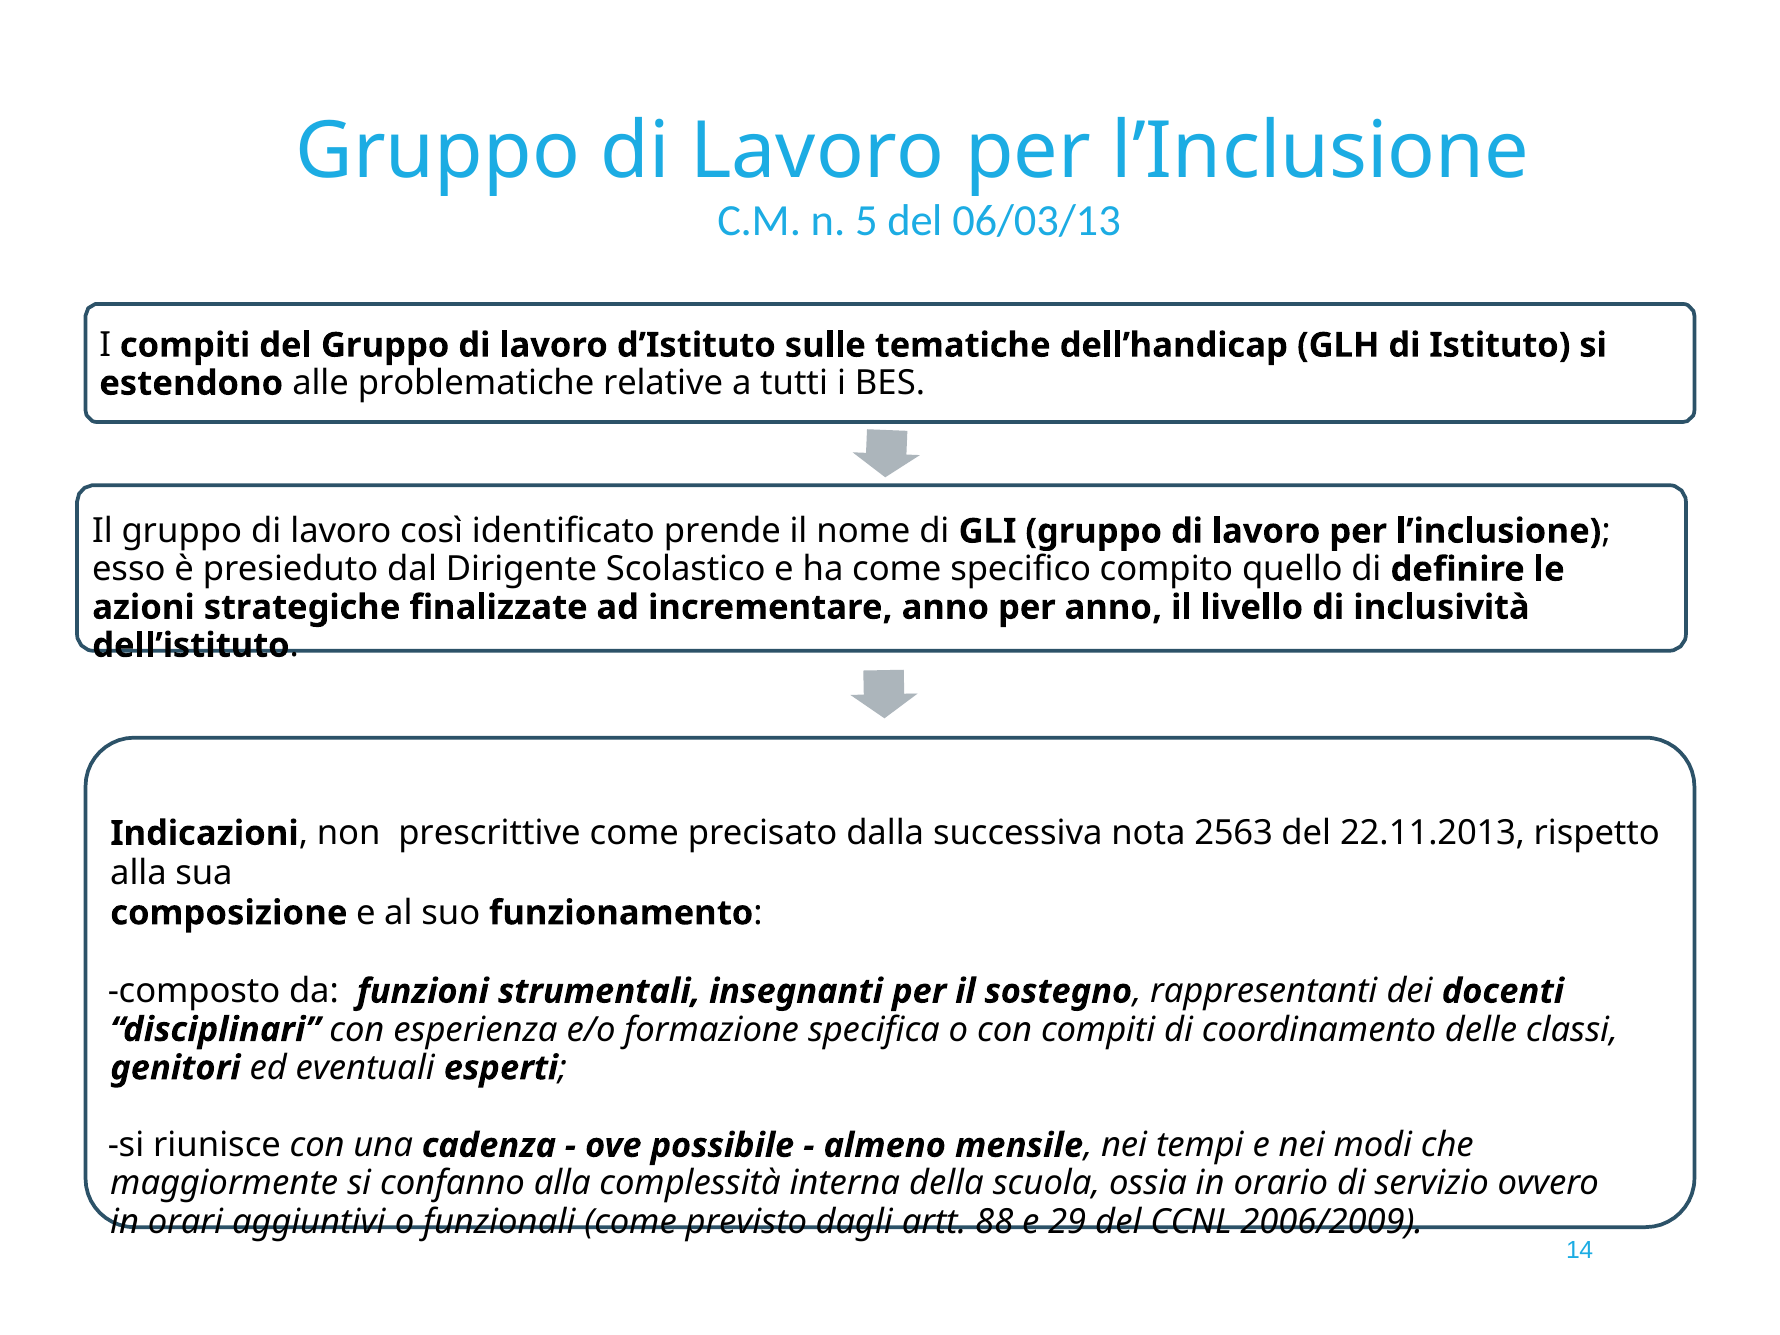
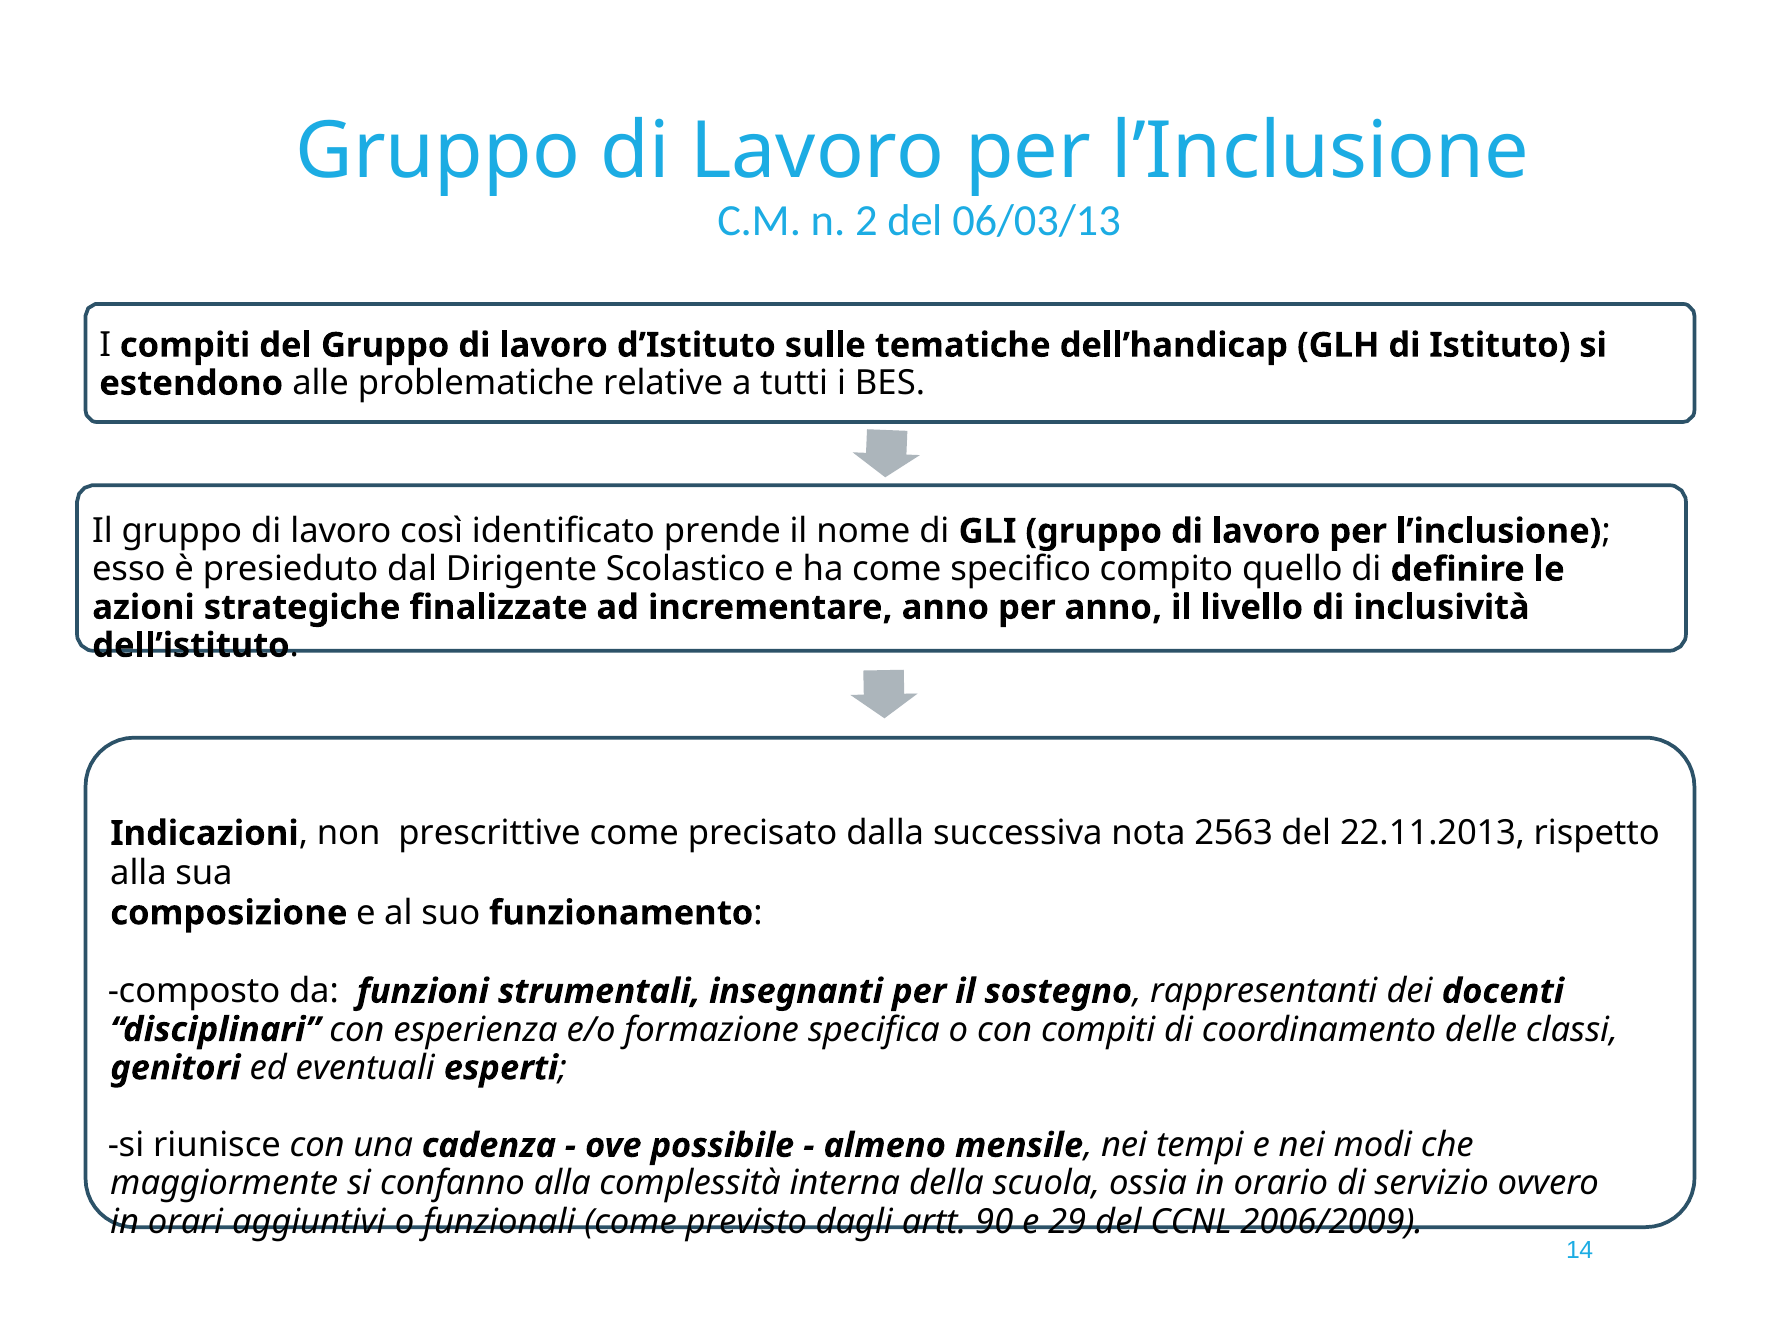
5: 5 -> 2 (866, 221)
88: 88 -> 90 (994, 1222)
